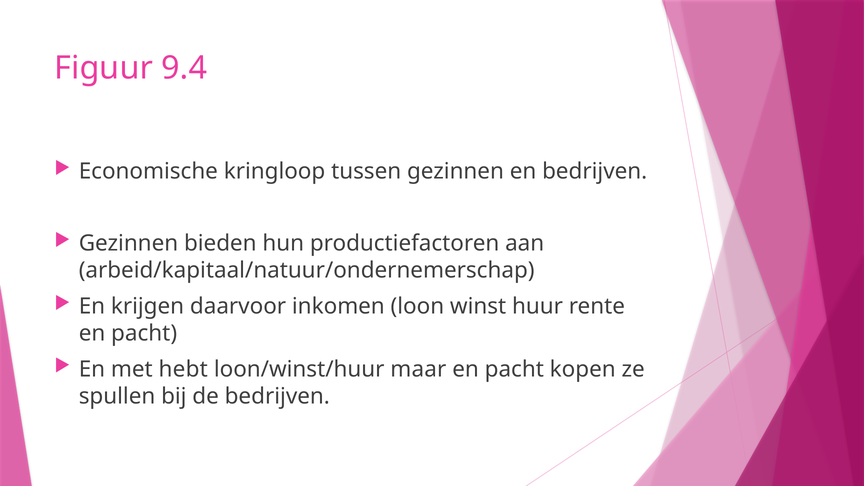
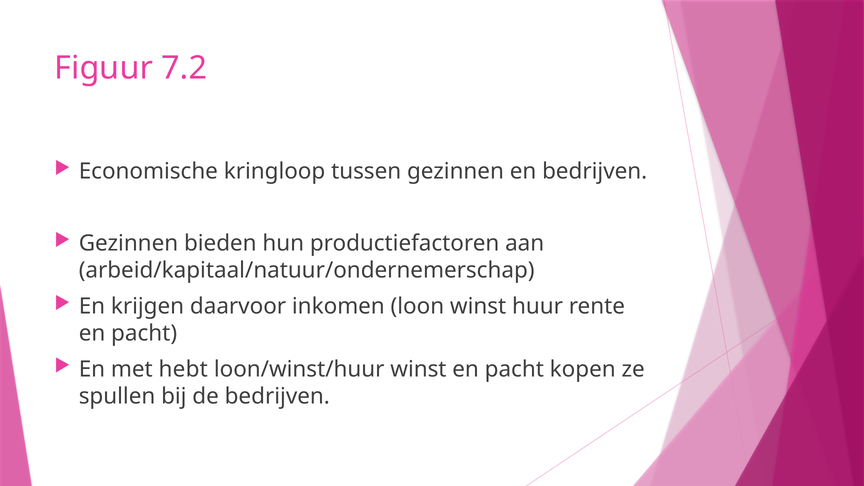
9.4: 9.4 -> 7.2 (184, 68)
loon/winst/huur maar: maar -> winst (418, 369)
